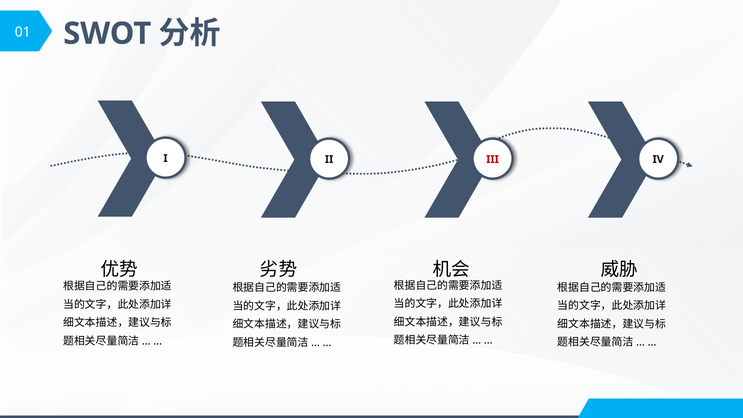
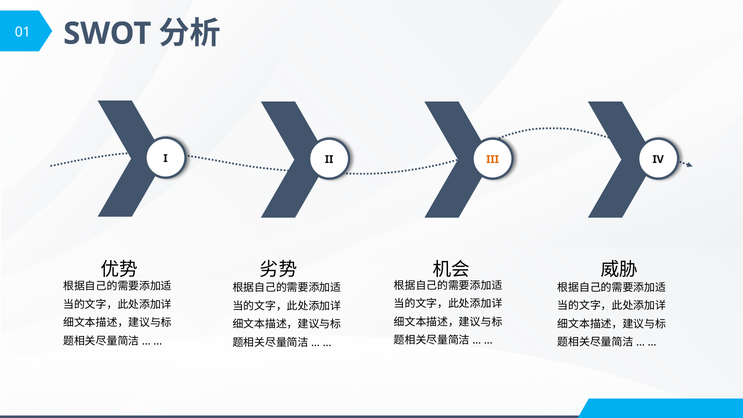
III colour: red -> orange (493, 159)
